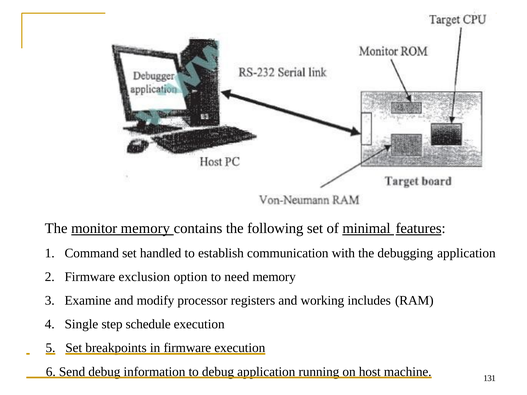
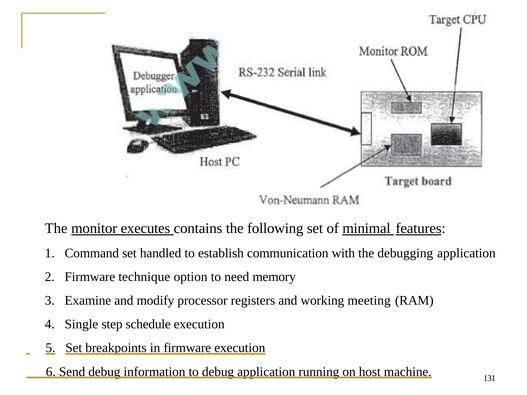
monitor memory: memory -> executes (145, 229)
exclusion: exclusion -> technique (144, 277)
includes: includes -> meeting (369, 301)
